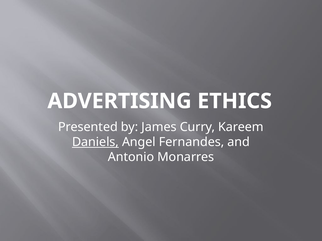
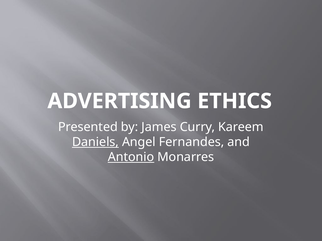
Antonio underline: none -> present (131, 157)
